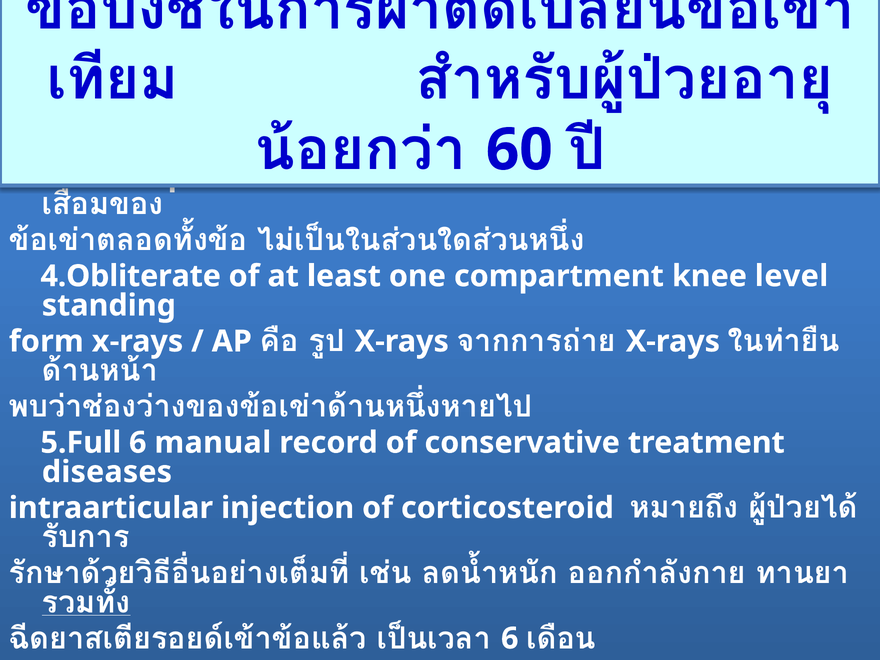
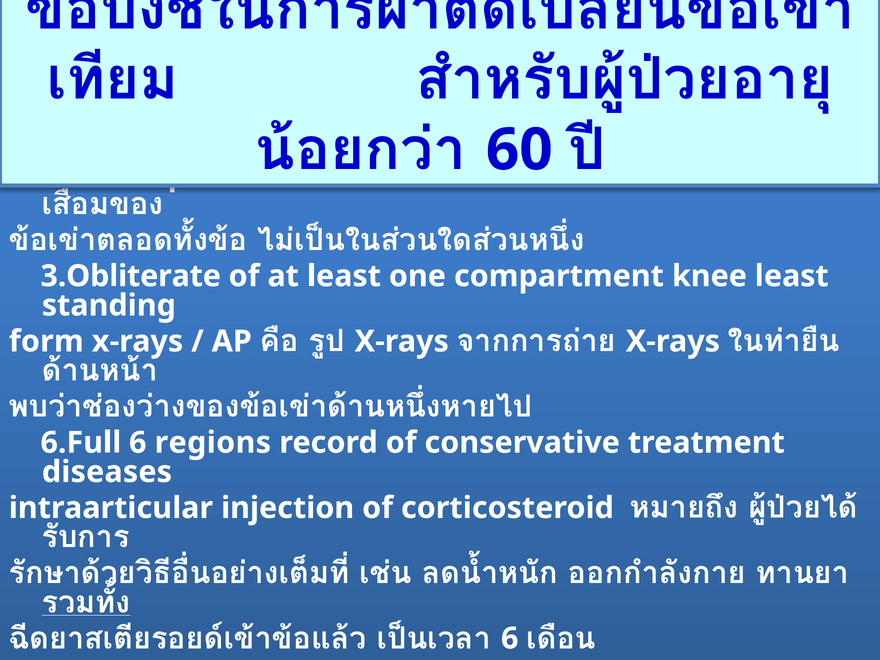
4.Obliterate: 4.Obliterate -> 3.Obliterate (131, 276)
knee level: level -> least (792, 276)
5.Full: 5.Full -> 6.Full (81, 443)
manual: manual -> regions (213, 443)
